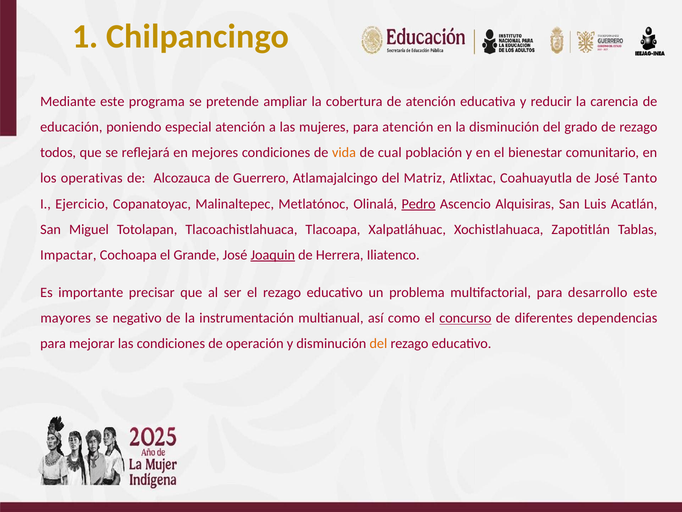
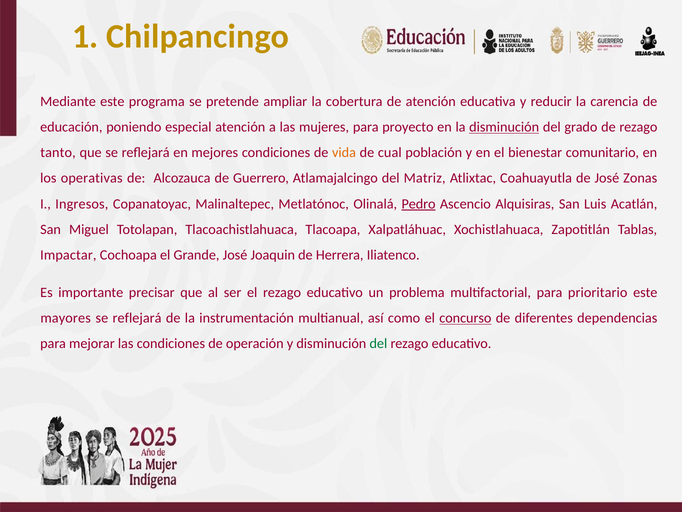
para atención: atención -> proyecto (408, 127)
disminución underline: none -> present (504, 127)
todos: todos -> tanto (58, 153)
Tanto: Tanto -> Zonas (640, 178)
Ejercicio: Ejercicio -> Ingresos (82, 204)
Joaquin underline: present -> none (273, 255)
desarrollo: desarrollo -> prioritario (598, 292)
negativo: negativo -> reflejará (137, 318)
del colour: orange -> green (378, 343)
